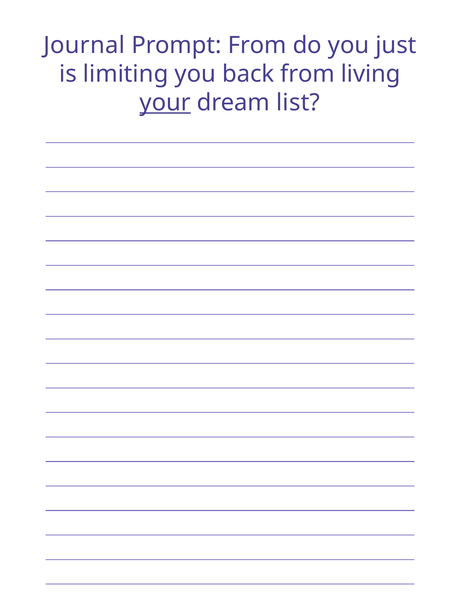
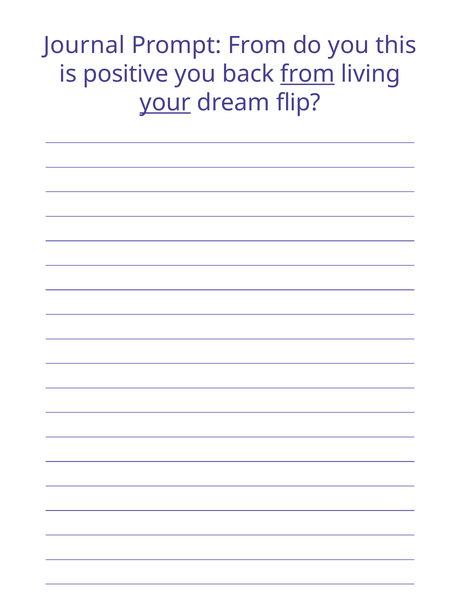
just: just -> this (396, 45)
limiting: limiting -> positive (126, 74)
from underline: none -> present (308, 74)
list: list -> flip (298, 103)
